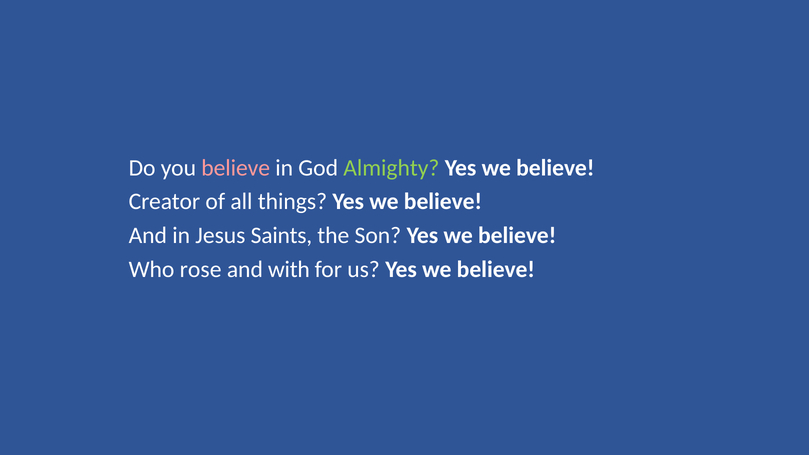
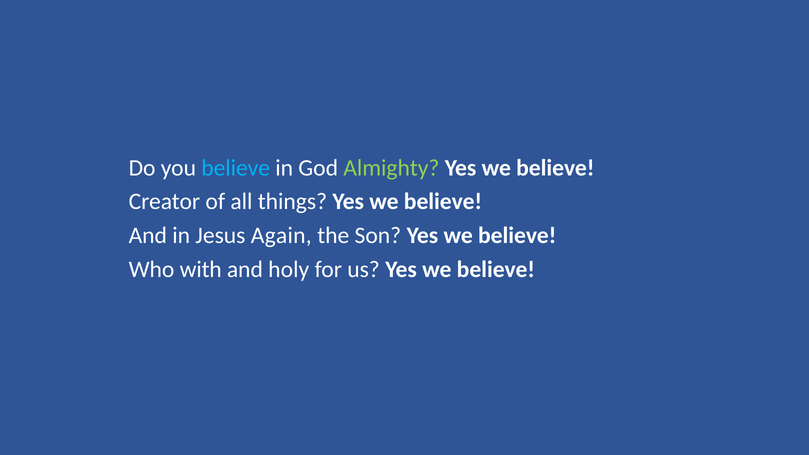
believe colour: pink -> light blue (236, 168)
Saints: Saints -> Again (281, 235)
rose: rose -> with (201, 269)
with: with -> holy (289, 269)
